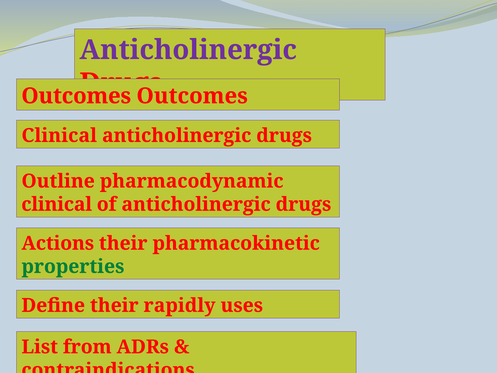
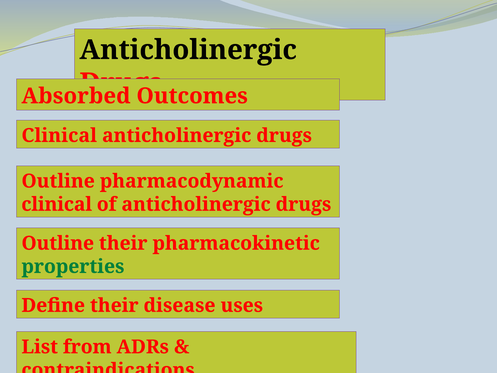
Anticholinergic colour: purple -> black (188, 50)
Outcomes: Outcomes -> Absorbed (76, 96)
Actions: Actions -> Outline (58, 243)
rapidly: rapidly -> disease (180, 305)
